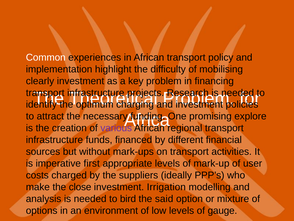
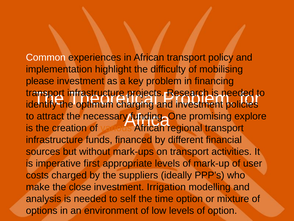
clearly: clearly -> please (40, 81)
various colour: purple -> orange (116, 128)
bird: bird -> self (128, 198)
said: said -> time (164, 198)
of gauge: gauge -> option (222, 210)
